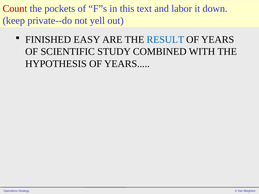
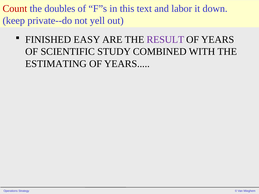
pockets: pockets -> doubles (60, 9)
RESULT colour: blue -> purple (165, 40)
HYPOTHESIS: HYPOTHESIS -> ESTIMATING (56, 64)
